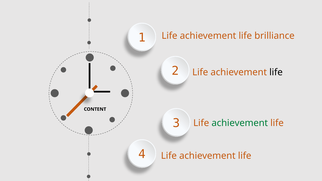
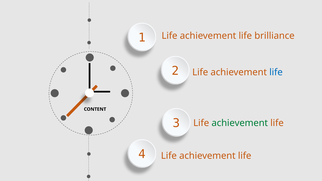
life colour: black -> blue (276, 72)
